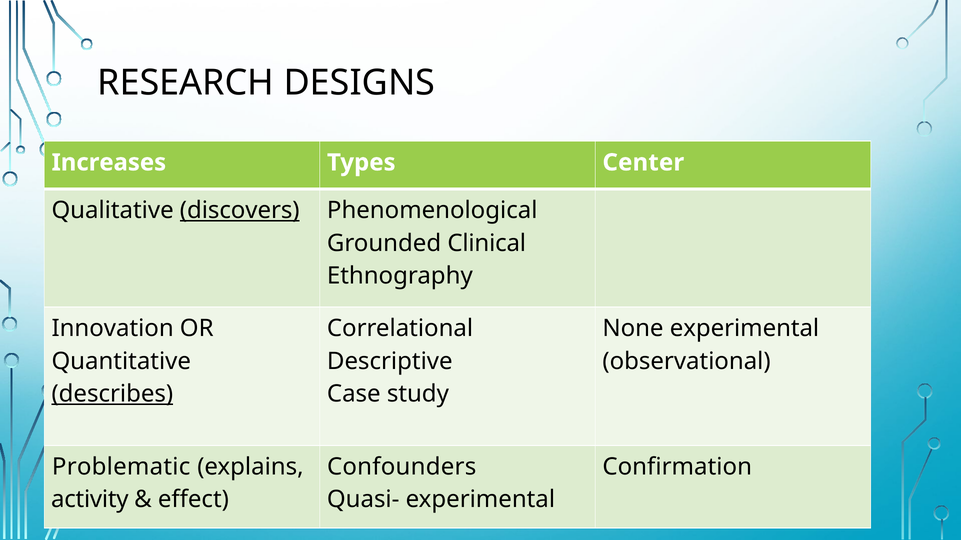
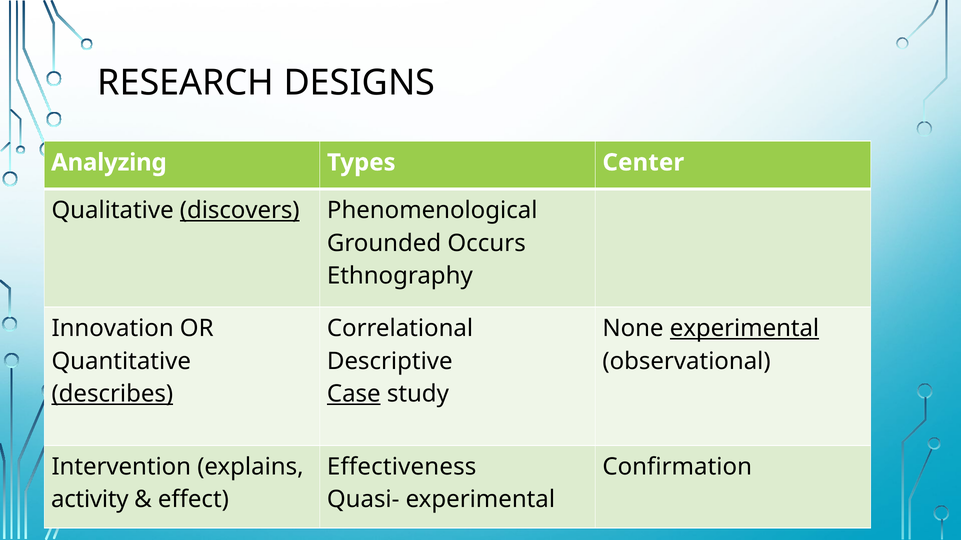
Increases: Increases -> Analyzing (109, 163)
Clinical: Clinical -> Occurs (487, 243)
experimental underline: none -> present (744, 329)
Case underline: none -> present (354, 394)
Problematic: Problematic -> Intervention (121, 467)
Confounders: Confounders -> Effectiveness (402, 467)
